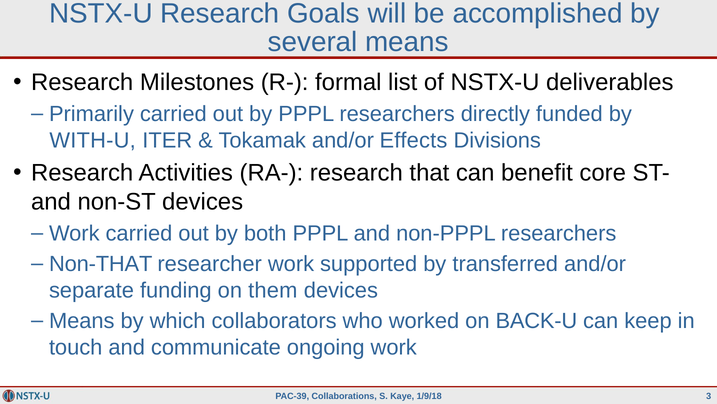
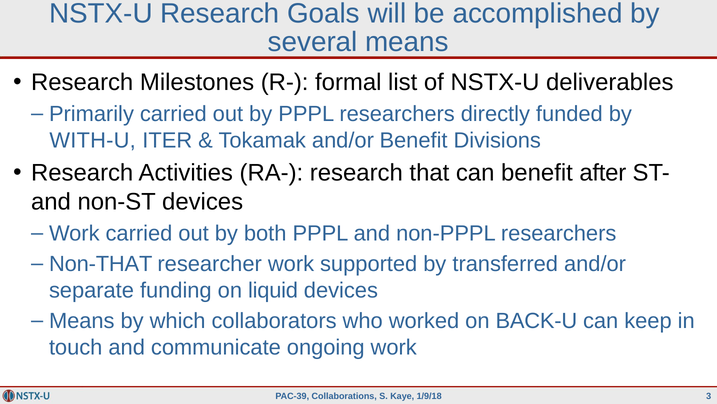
and/or Effects: Effects -> Benefit (414, 140)
core: core -> after (603, 173)
them: them -> liquid (273, 290)
